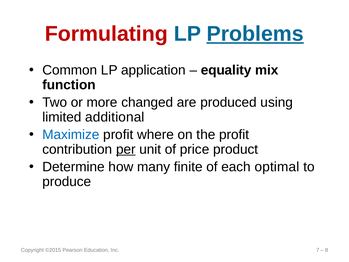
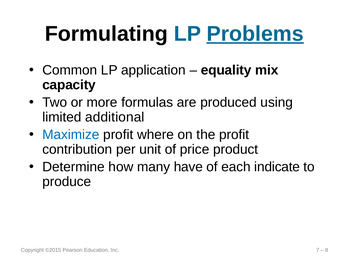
Formulating colour: red -> black (106, 34)
function: function -> capacity (69, 85)
changed: changed -> formulas (147, 102)
per underline: present -> none (126, 149)
finite: finite -> have (188, 167)
optimal: optimal -> indicate (277, 167)
